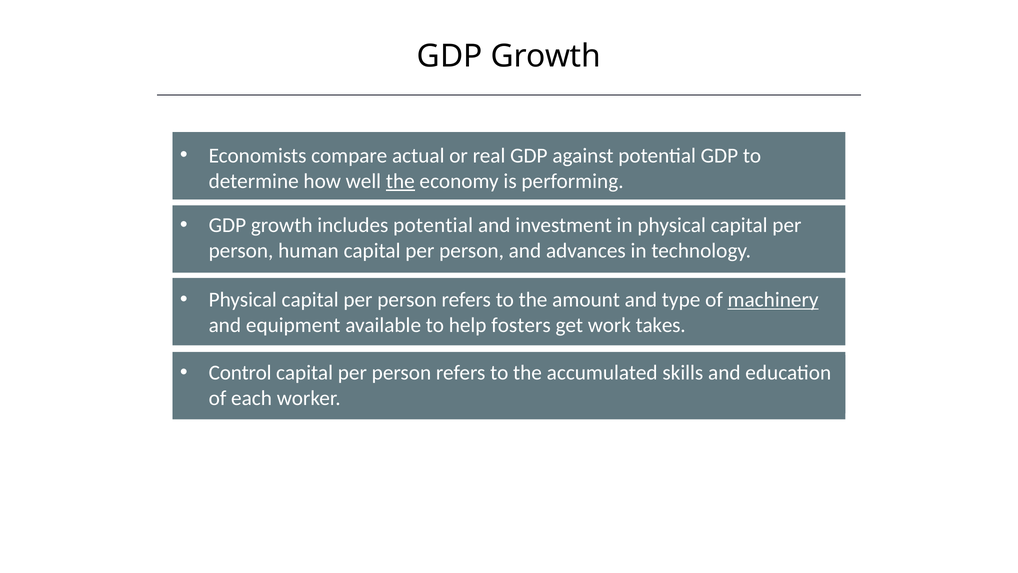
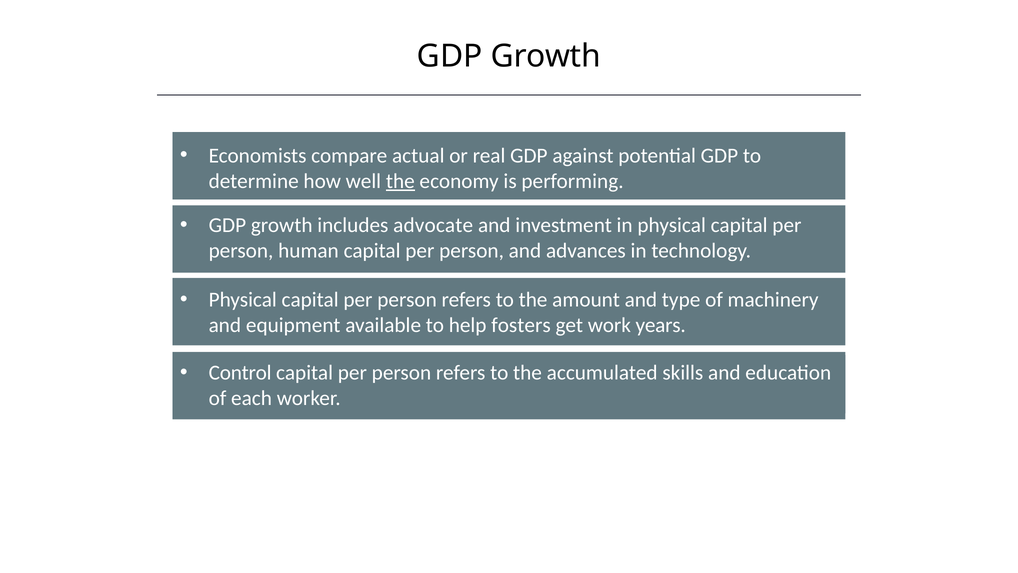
includes potential: potential -> advocate (433, 225)
machinery underline: present -> none (773, 300)
takes: takes -> years (661, 325)
